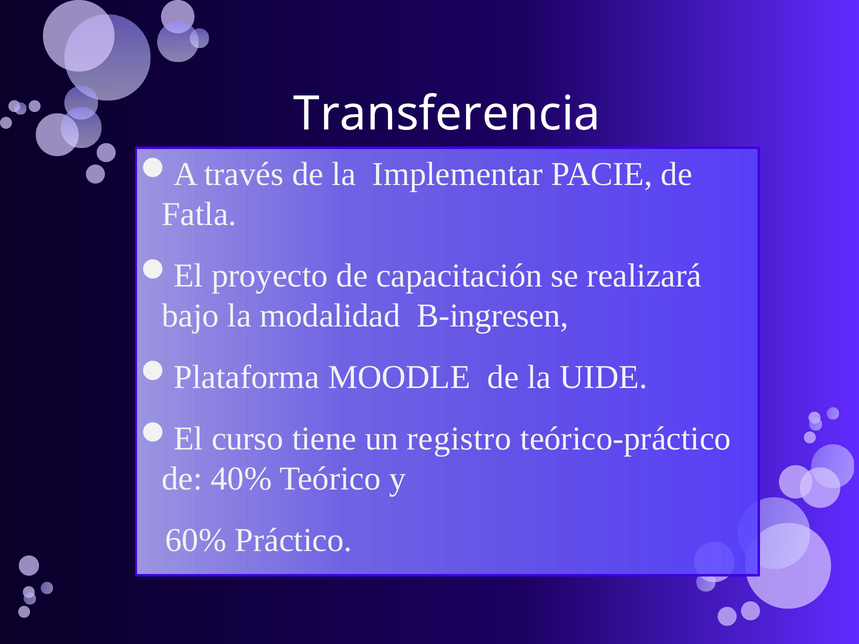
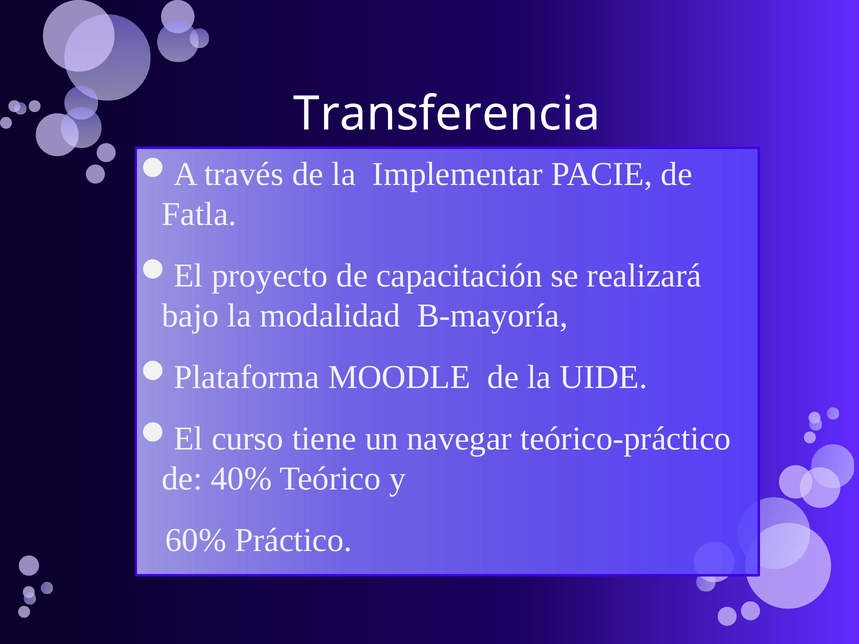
B-ingresen: B-ingresen -> B-mayoría (492, 316)
registro: registro -> navegar (459, 439)
